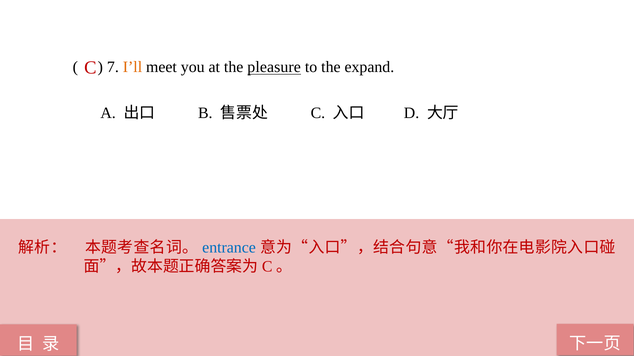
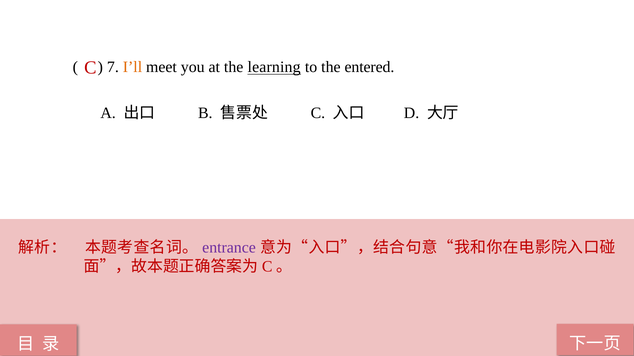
pleasure: pleasure -> learning (274, 67)
expand: expand -> entered (369, 67)
entrance colour: blue -> purple (229, 248)
